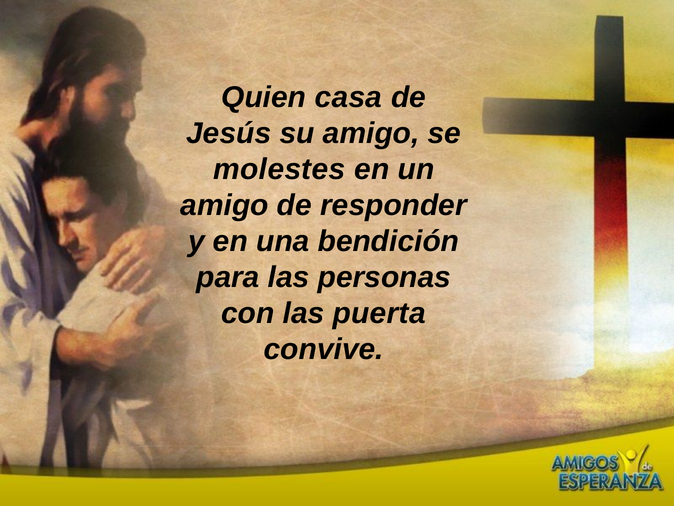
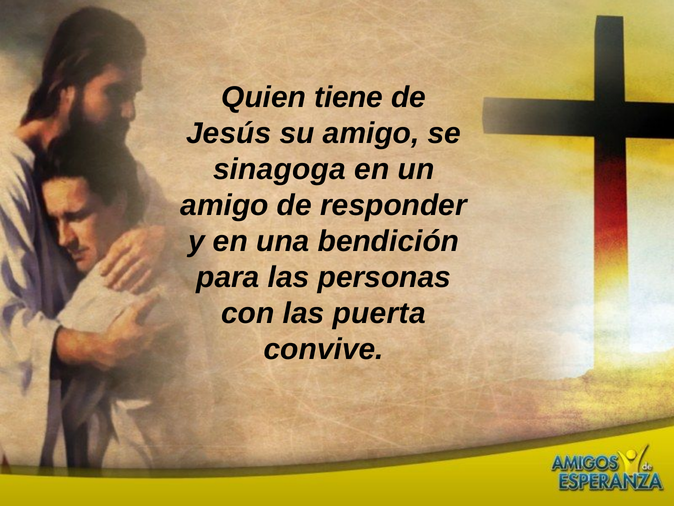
casa: casa -> tiene (349, 97)
molestes: molestes -> sinagoga (279, 169)
